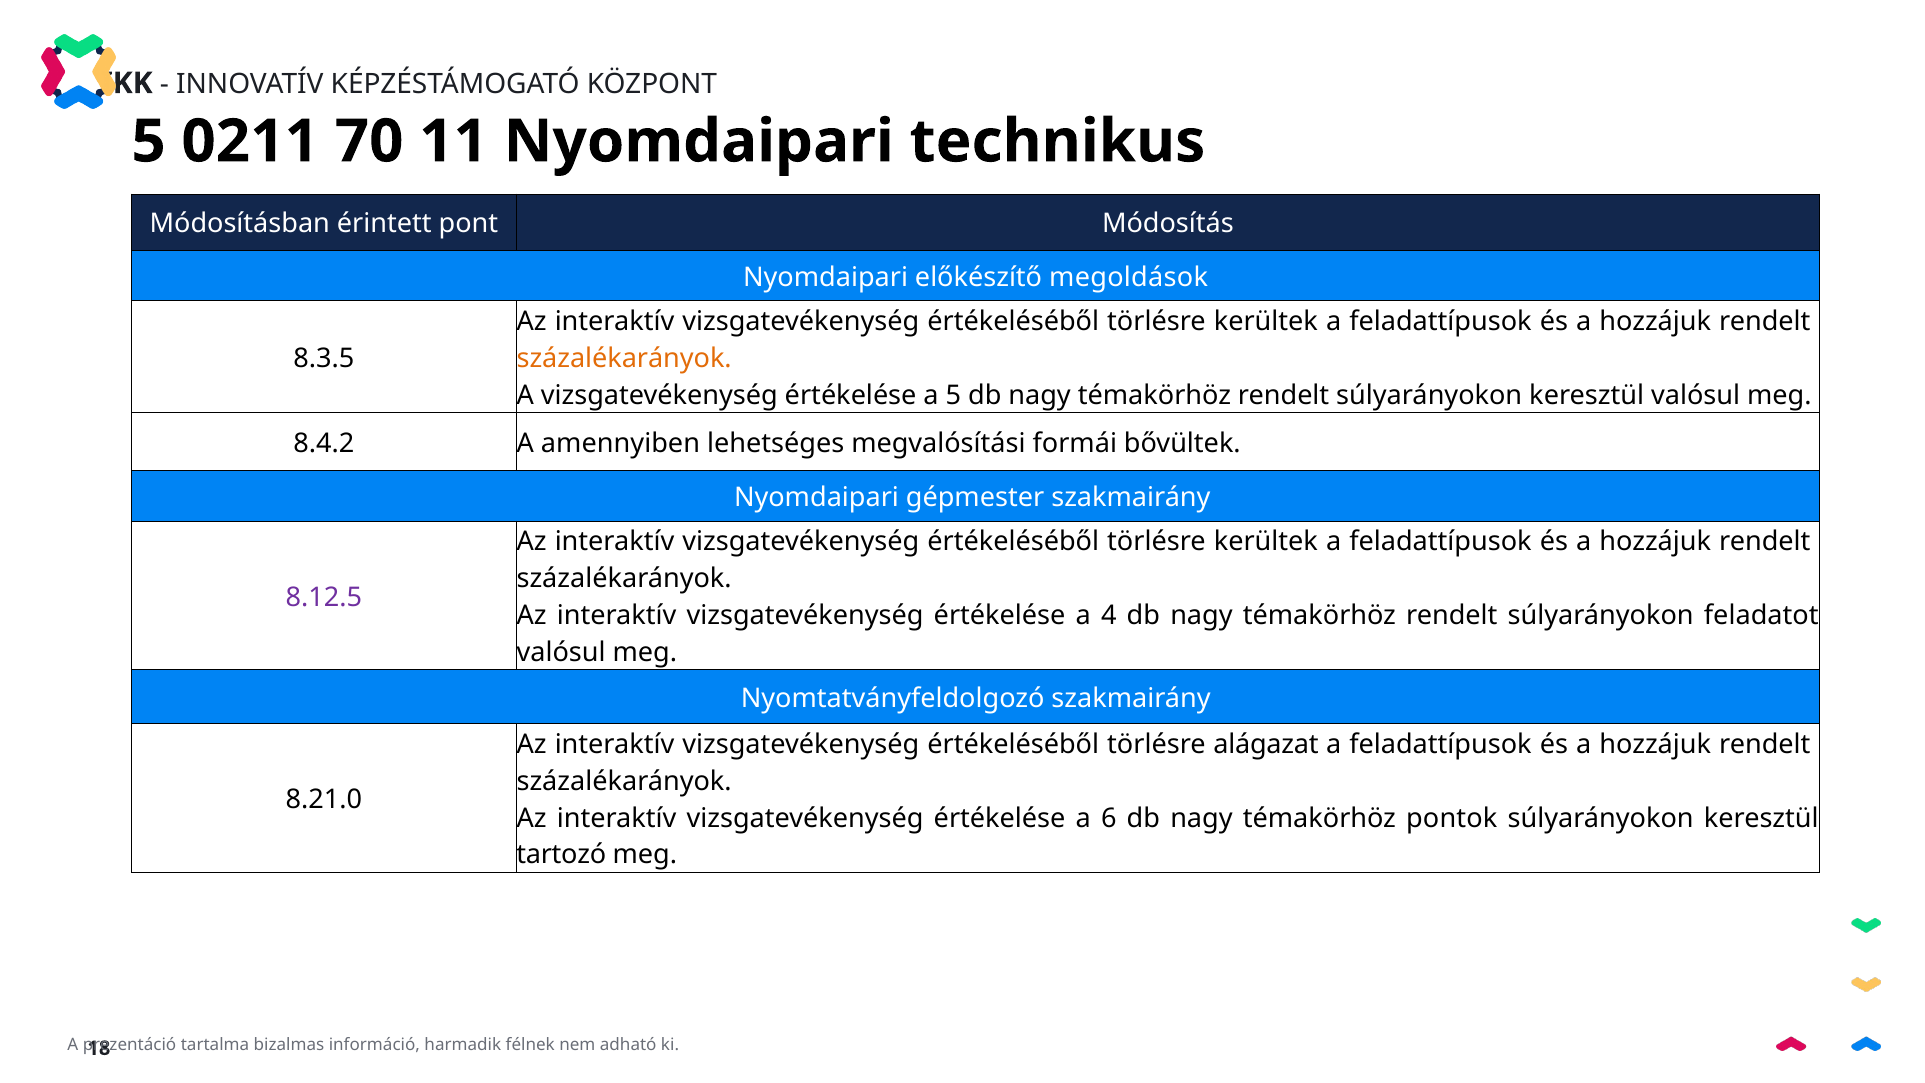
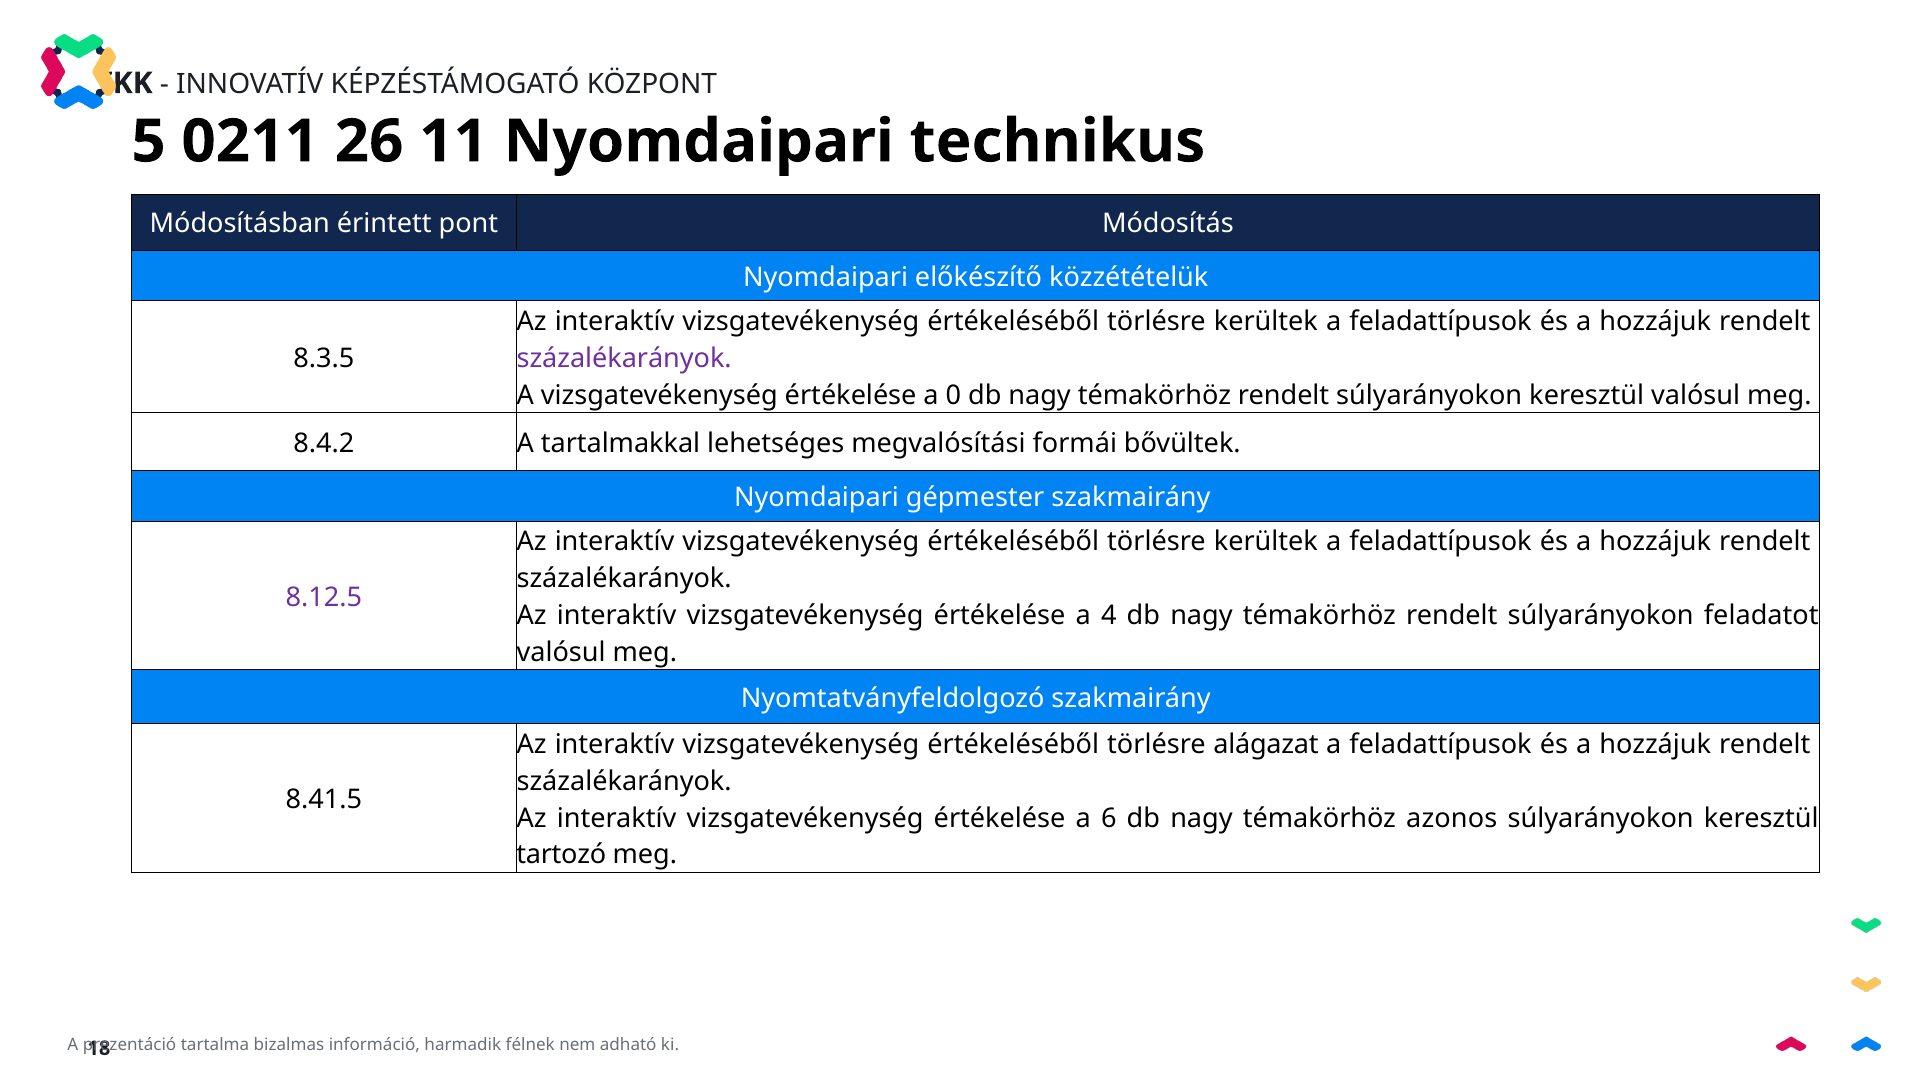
70: 70 -> 26 (369, 142)
megoldások: megoldások -> közzétételük (1129, 277)
százalékarányok colour: orange -> purple (624, 358)
a 5: 5 -> 0 (953, 395)
amennyiben: amennyiben -> tartalmakkal (621, 443)
8.21.0: 8.21.0 -> 8.41.5 (324, 799)
pontok: pontok -> azonos (1452, 818)
